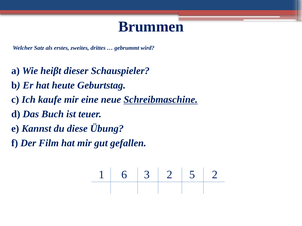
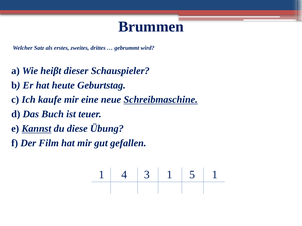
Kannst underline: none -> present (36, 129)
6: 6 -> 4 (124, 175)
3 2: 2 -> 1 (169, 175)
5 2: 2 -> 1 (215, 175)
